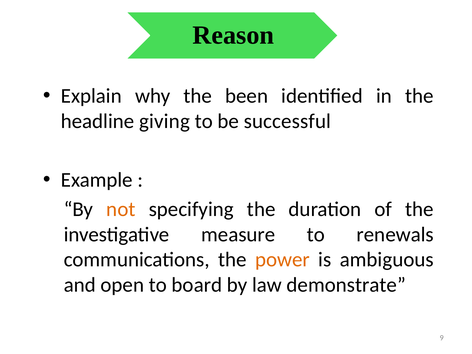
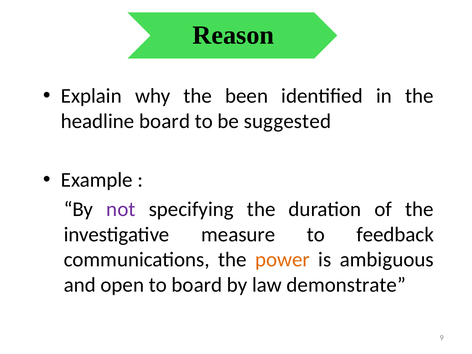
headline giving: giving -> board (165, 121)
successful: successful -> suggested (287, 121)
not colour: orange -> purple (121, 209)
renewals: renewals -> feedback (395, 234)
